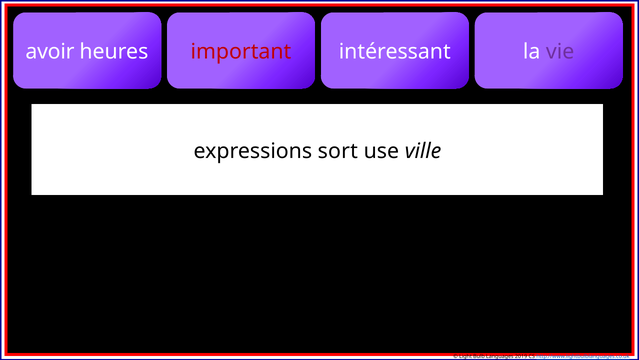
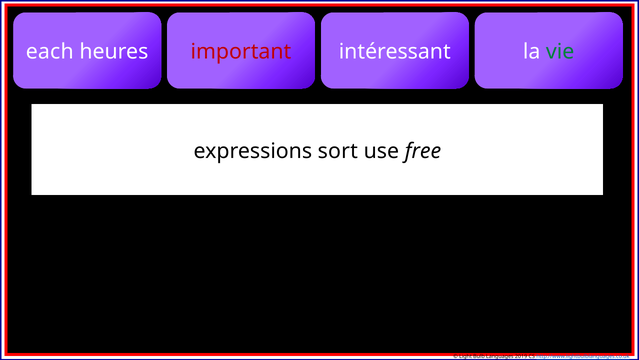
avoir: avoir -> each (50, 52)
vie colour: purple -> green (560, 52)
ville: ville -> free (423, 151)
